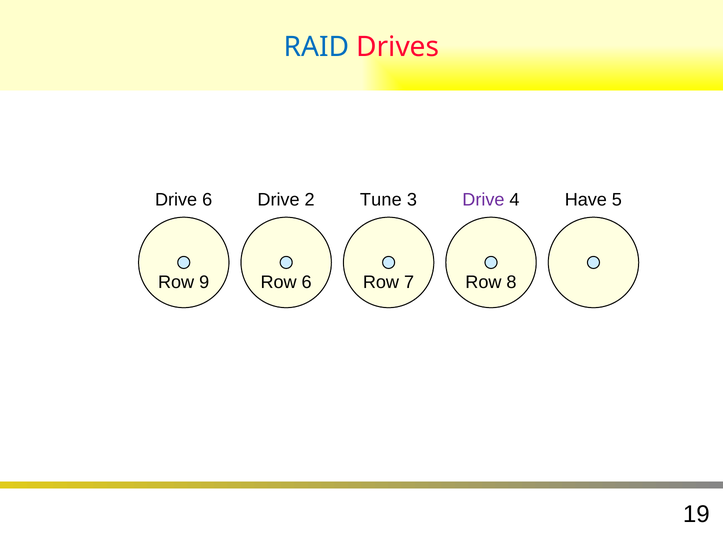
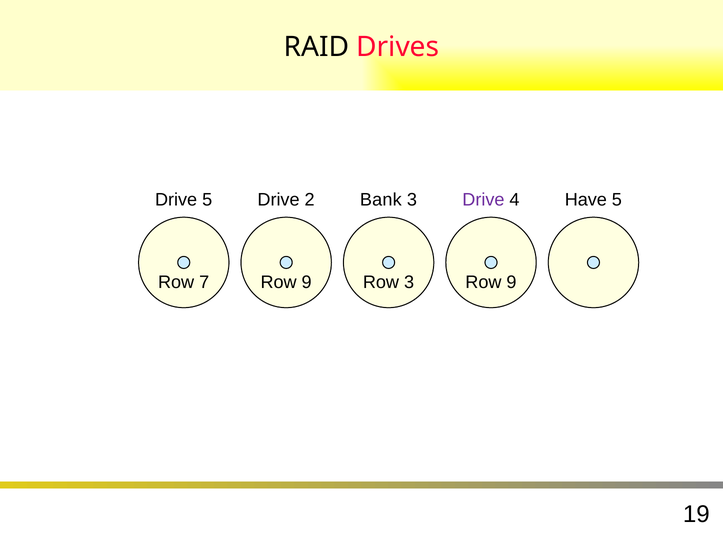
RAID colour: blue -> black (316, 47)
Drive 6: 6 -> 5 (207, 199)
Tune: Tune -> Bank (381, 199)
9: 9 -> 7 (204, 282)
6: 6 -> 9 (307, 282)
Row 7: 7 -> 3 (409, 282)
8: 8 -> 9 (511, 282)
